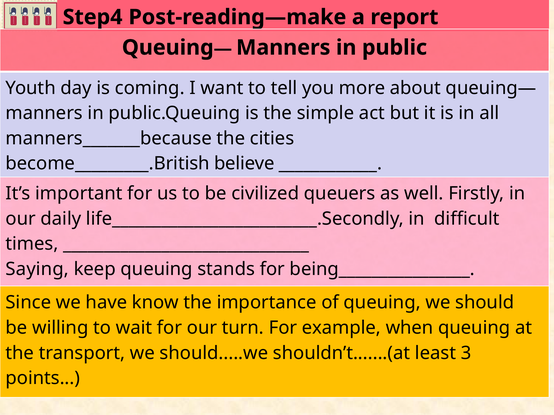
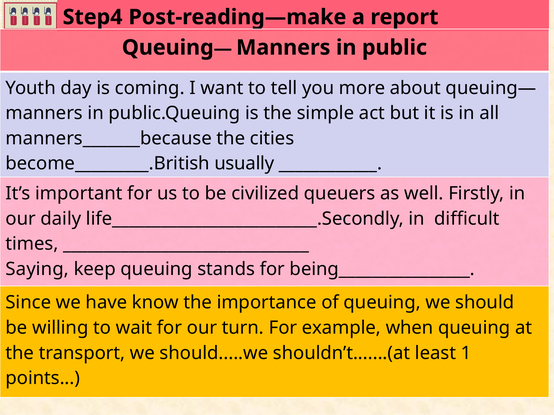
believe: believe -> usually (244, 164)
3: 3 -> 1 (466, 353)
